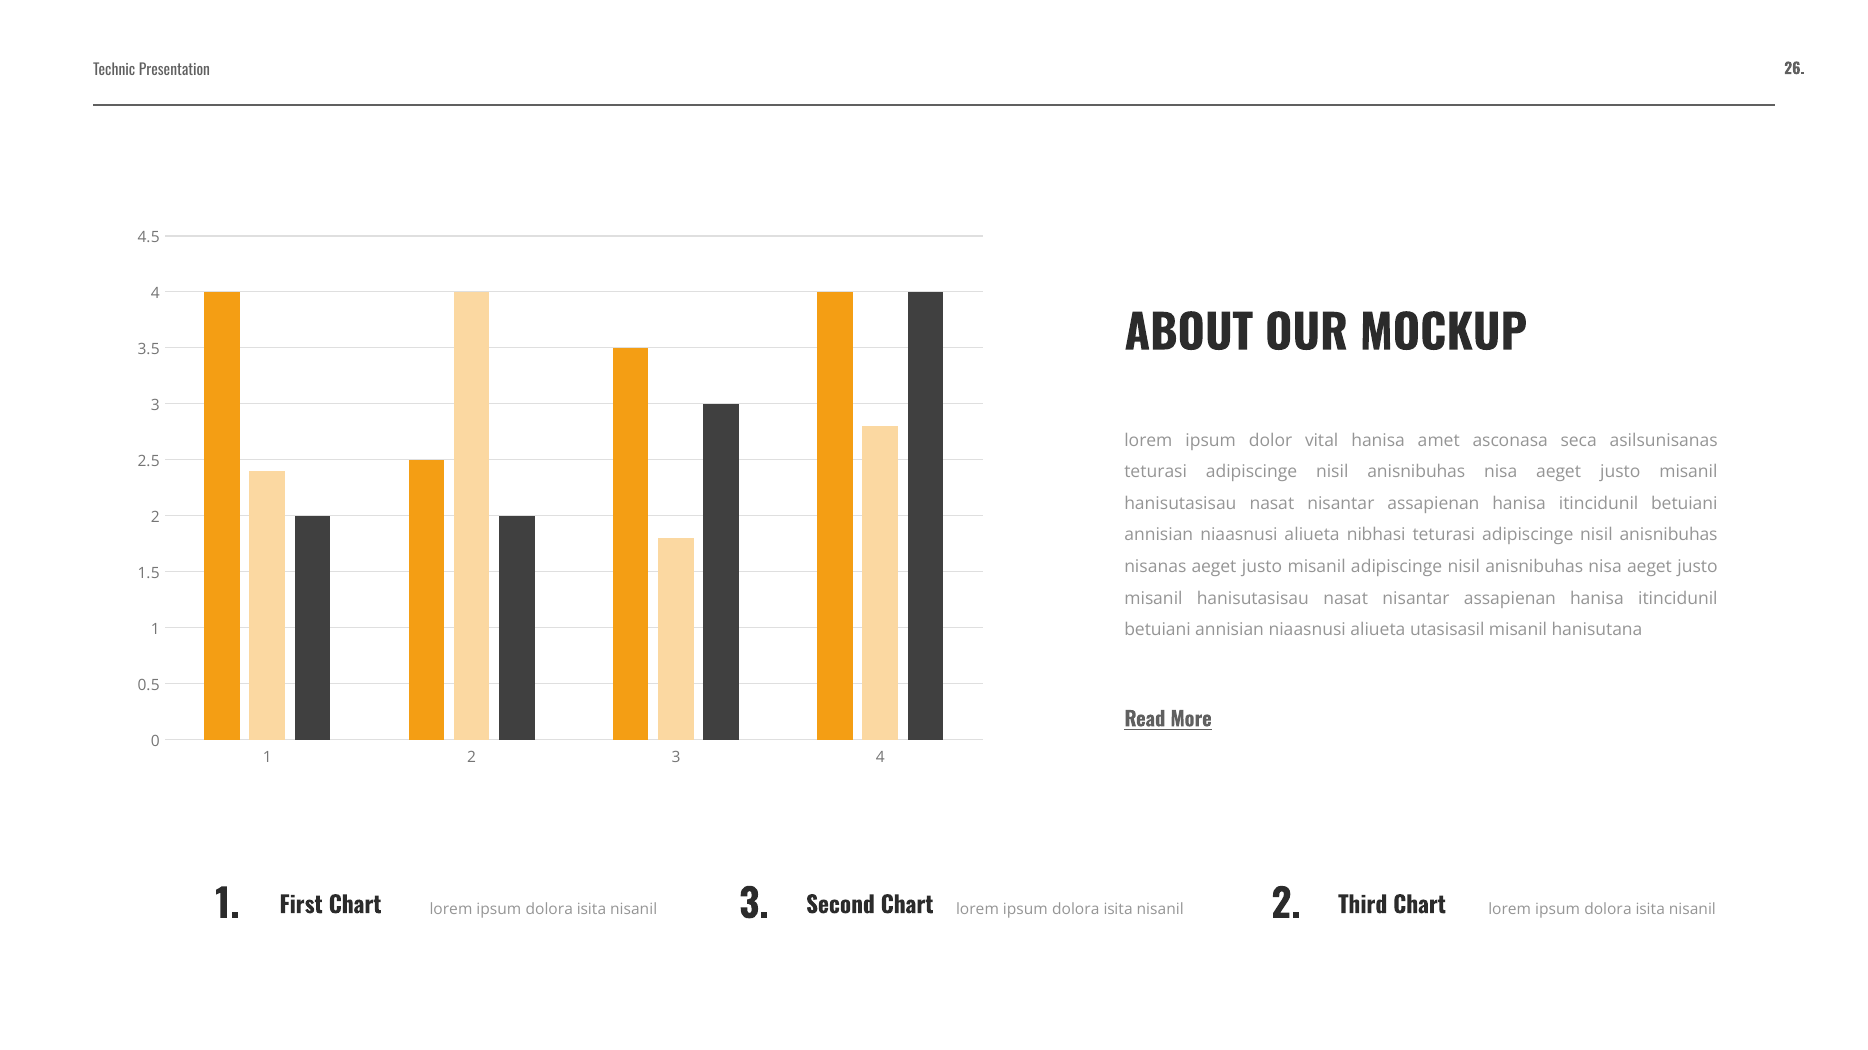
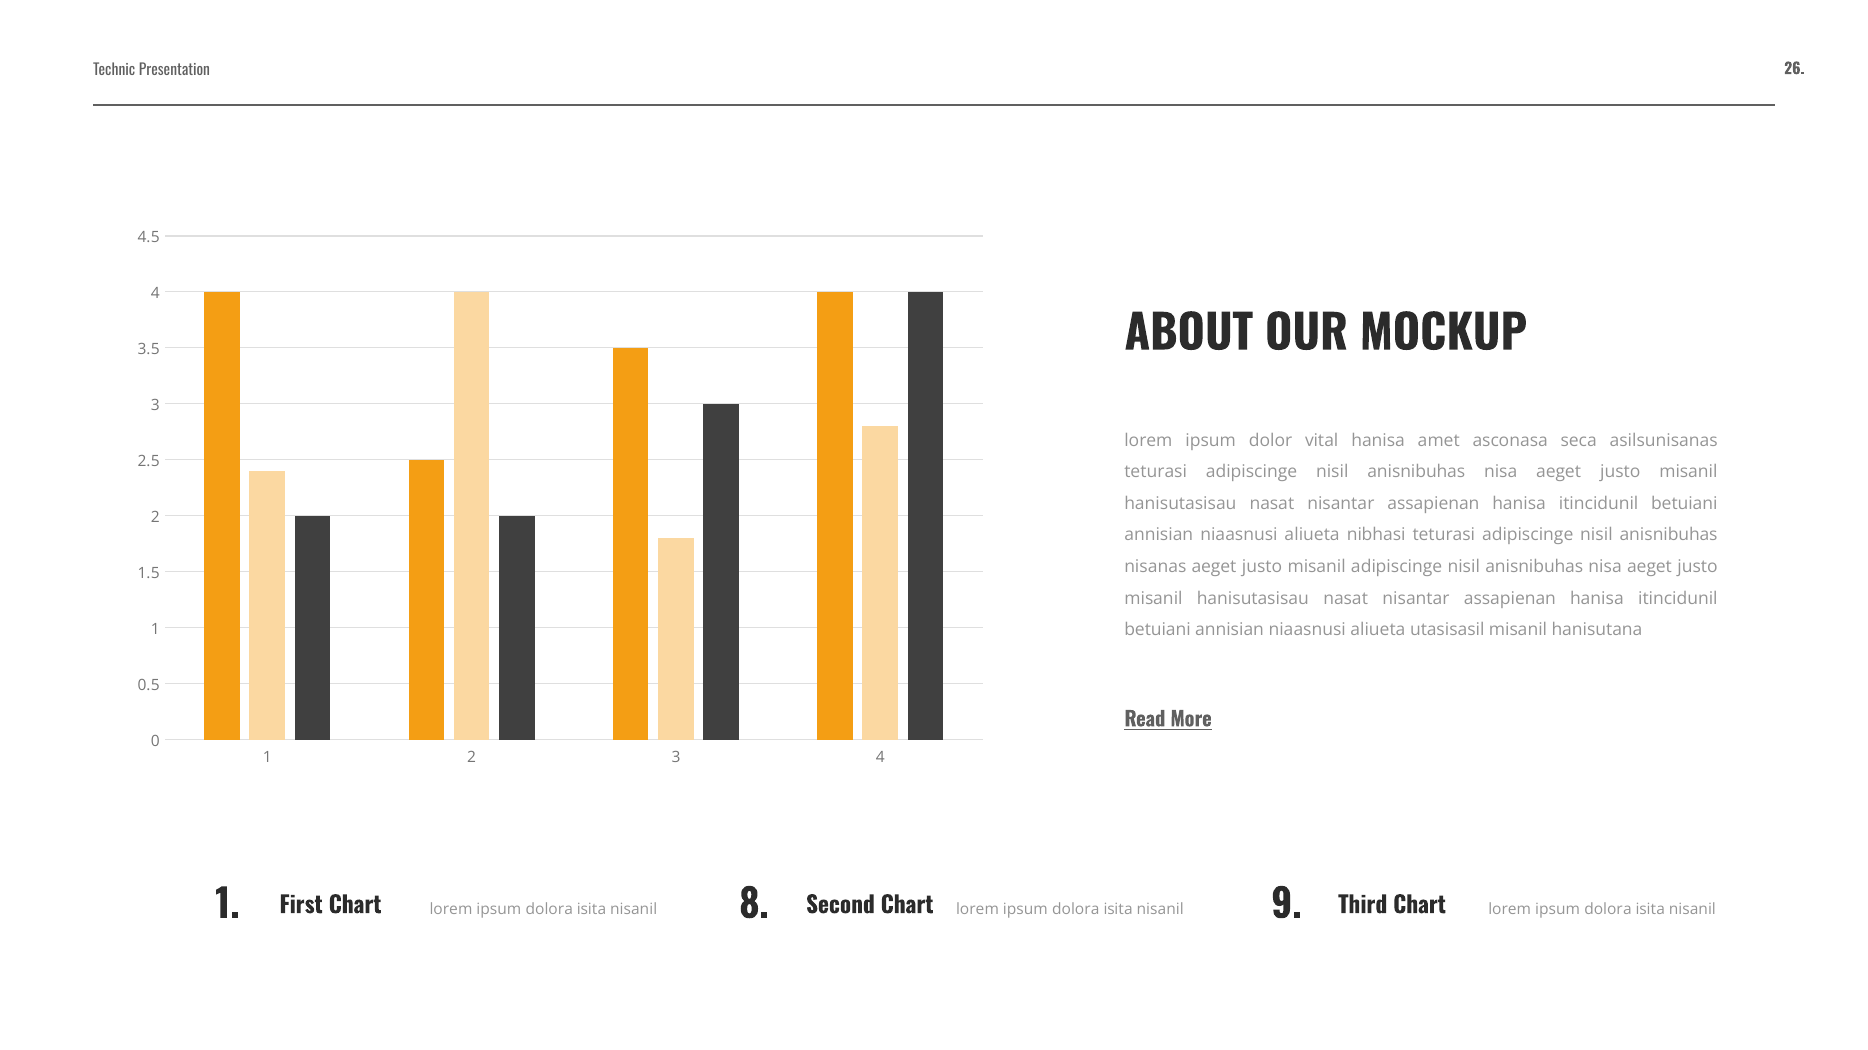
Chart 3: 3 -> 8 (754, 906)
Chart 2: 2 -> 9 (1286, 906)
